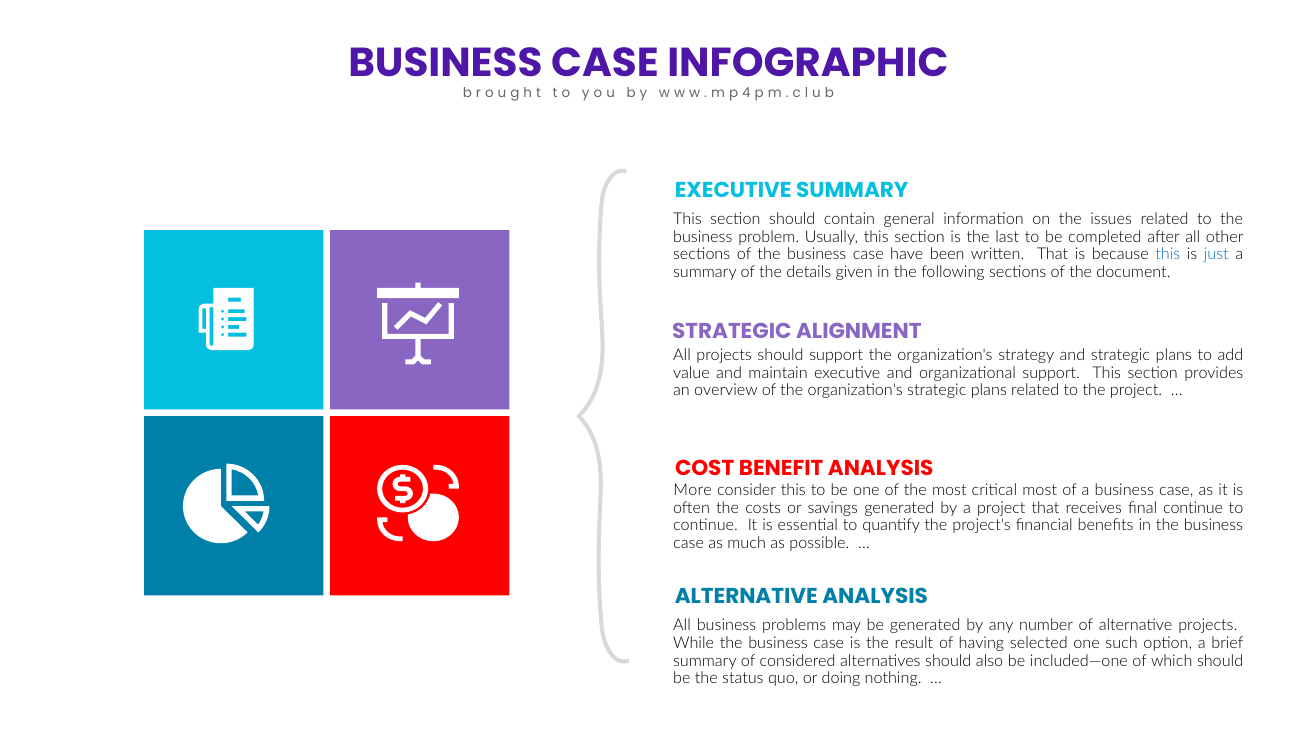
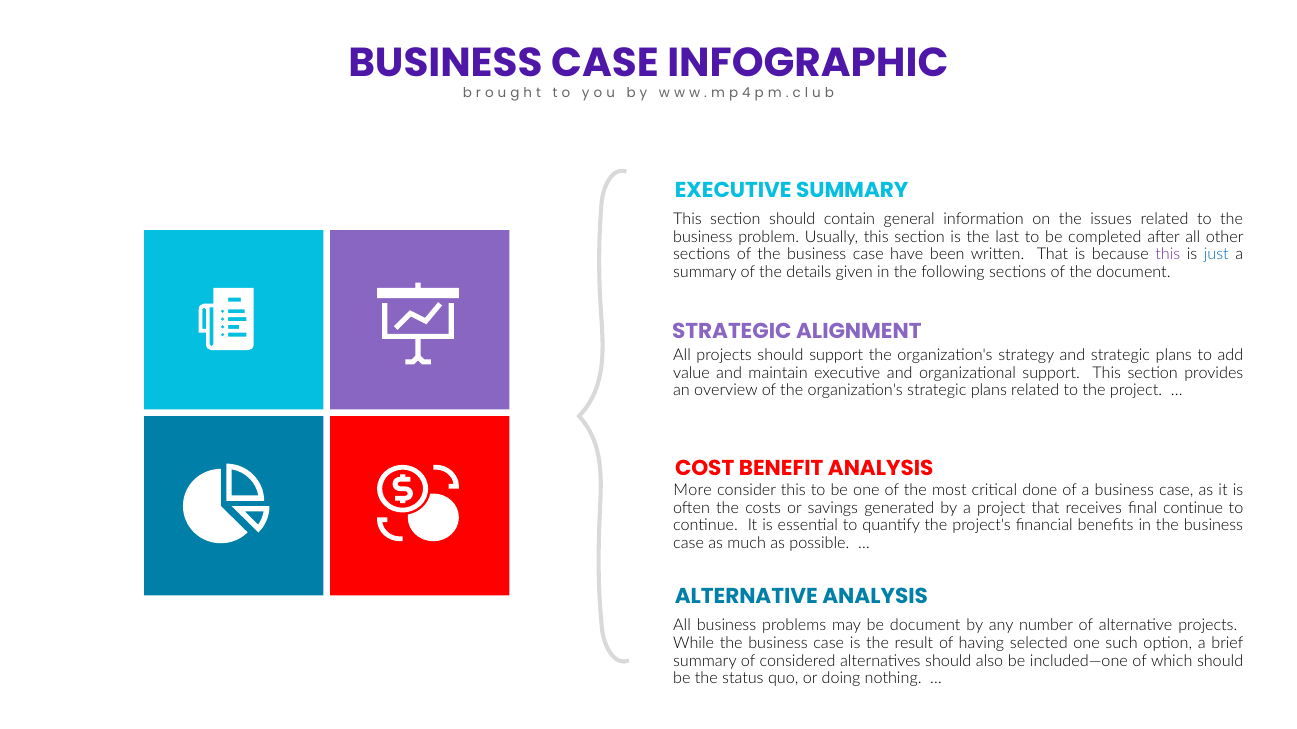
this colour: blue -> purple (1168, 255)
critical most: most -> done (1040, 490)
be generated: generated -> document (925, 626)
